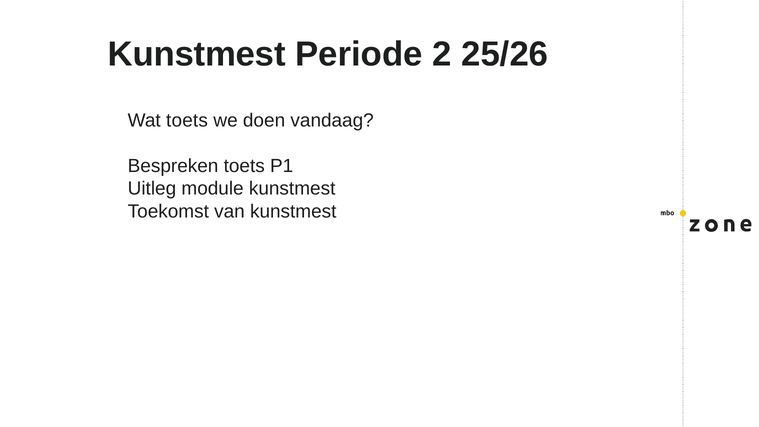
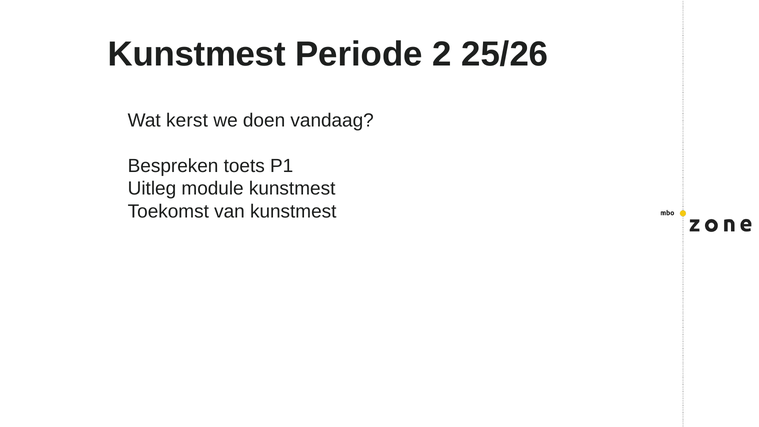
Wat toets: toets -> kerst (187, 120)
